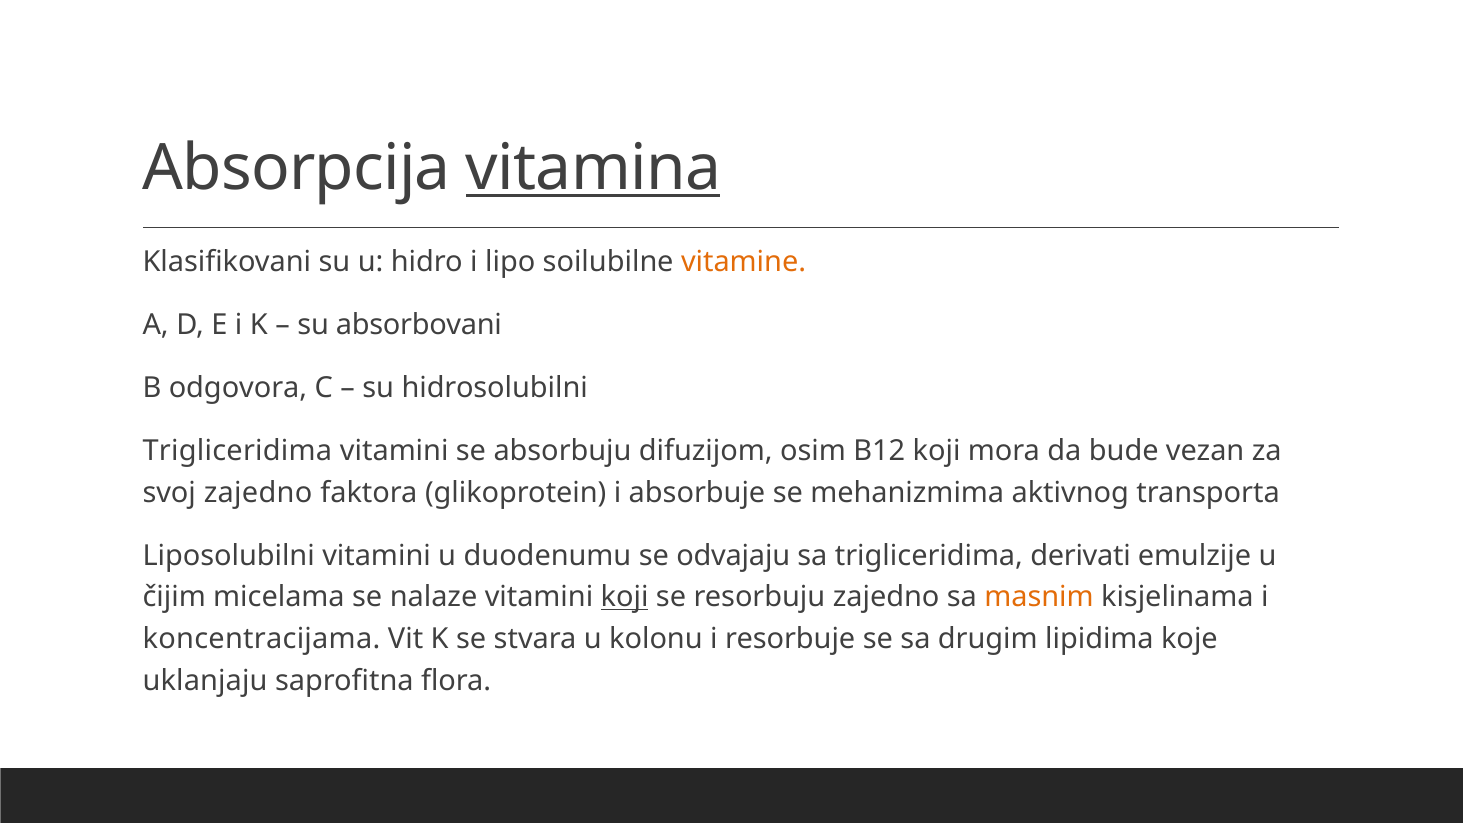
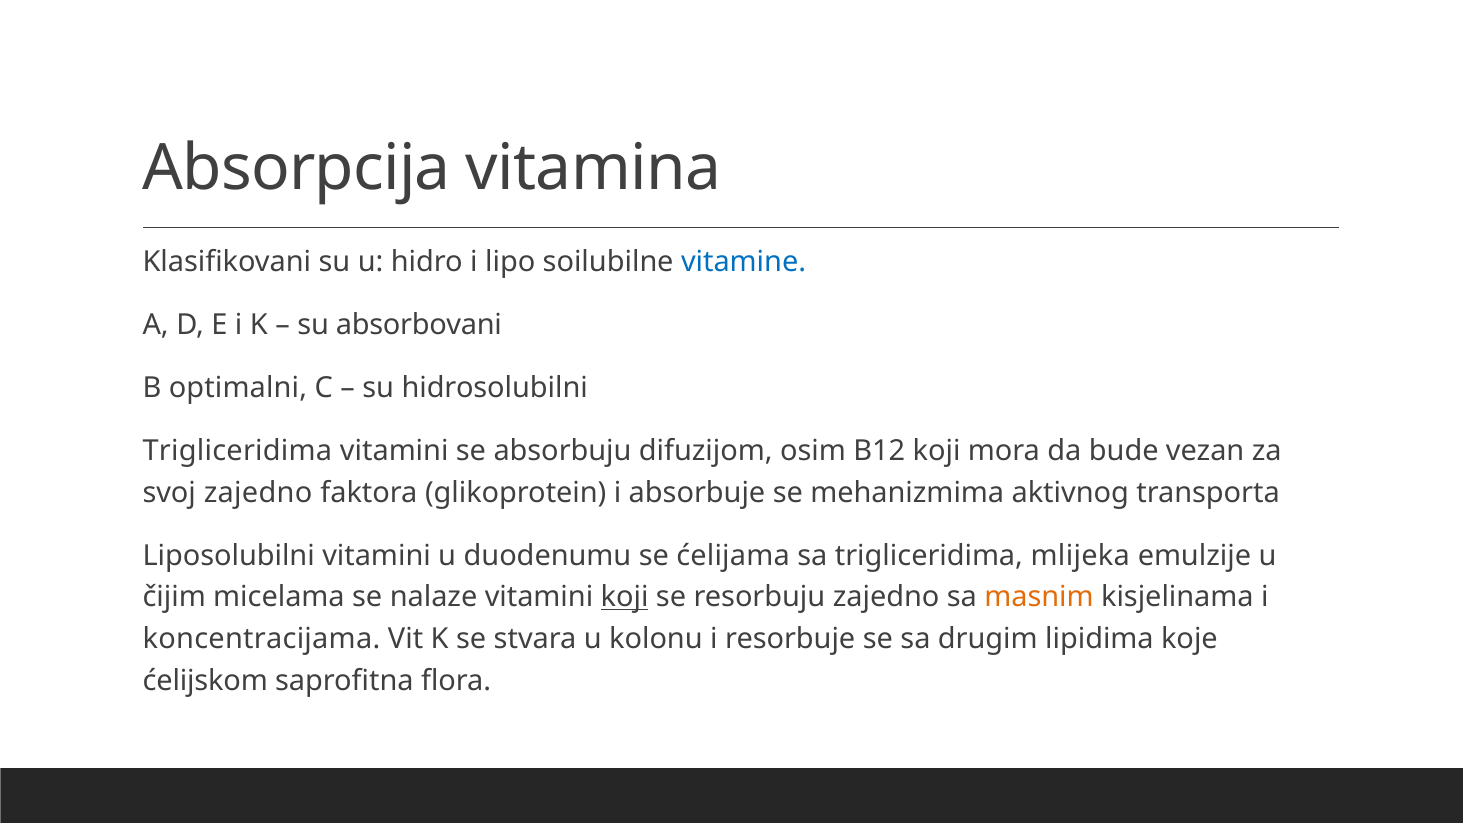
vitamina underline: present -> none (593, 168)
vitamine colour: orange -> blue (744, 262)
odgovora: odgovora -> optimalni (238, 388)
odvajaju: odvajaju -> ćelijama (733, 555)
derivati: derivati -> mlijeka (1080, 555)
uklanjaju: uklanjaju -> ćelijskom (205, 680)
